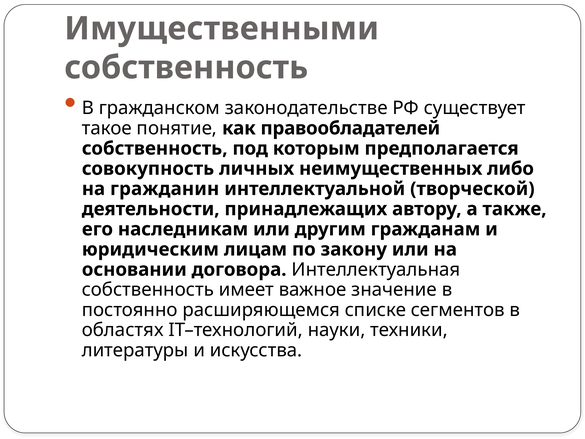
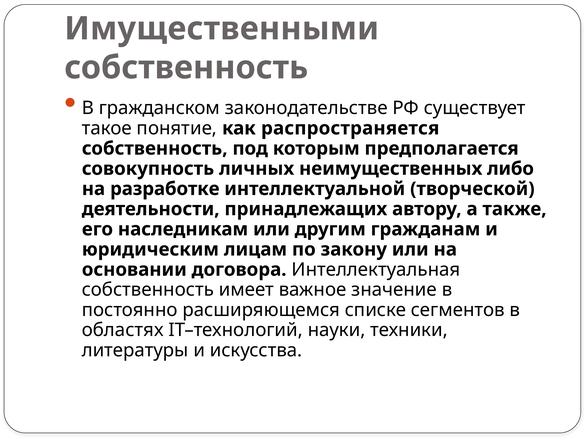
правообладателей: правообладателей -> распространяется (350, 128)
гражданин: гражданин -> разработке (165, 189)
